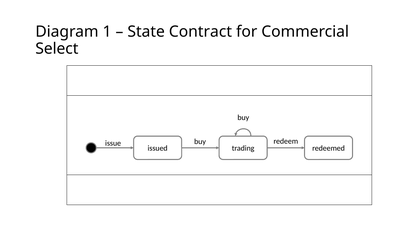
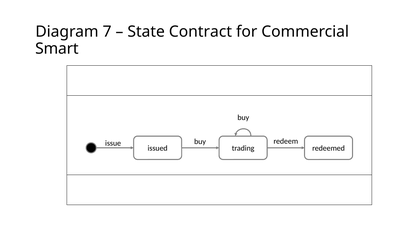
1: 1 -> 7 (107, 32)
Select: Select -> Smart (57, 49)
